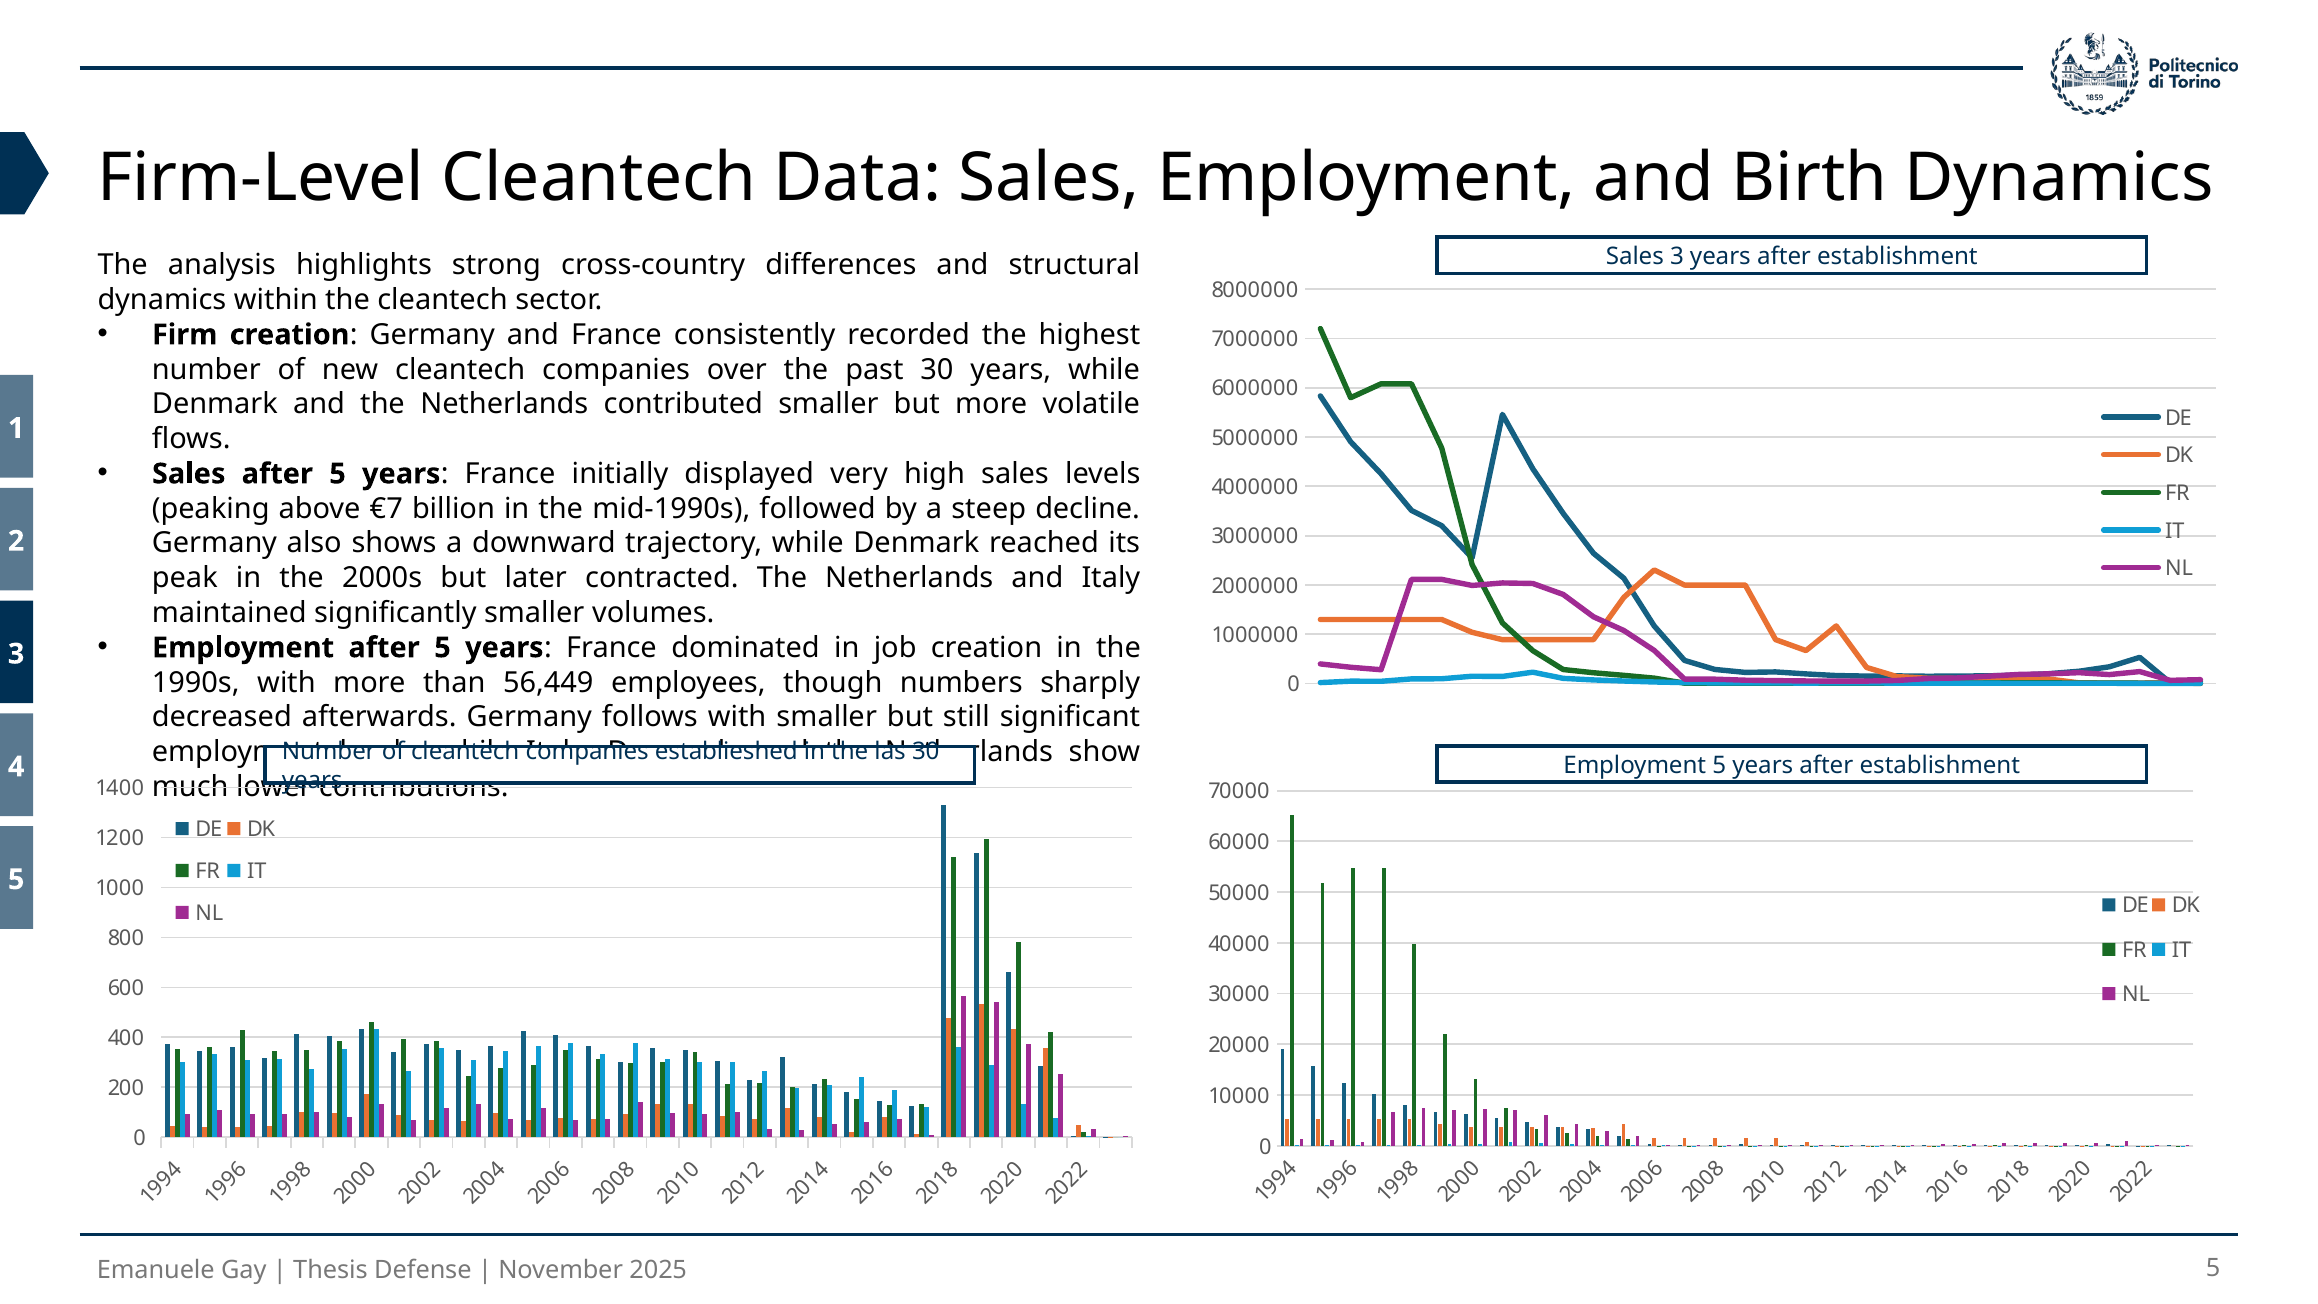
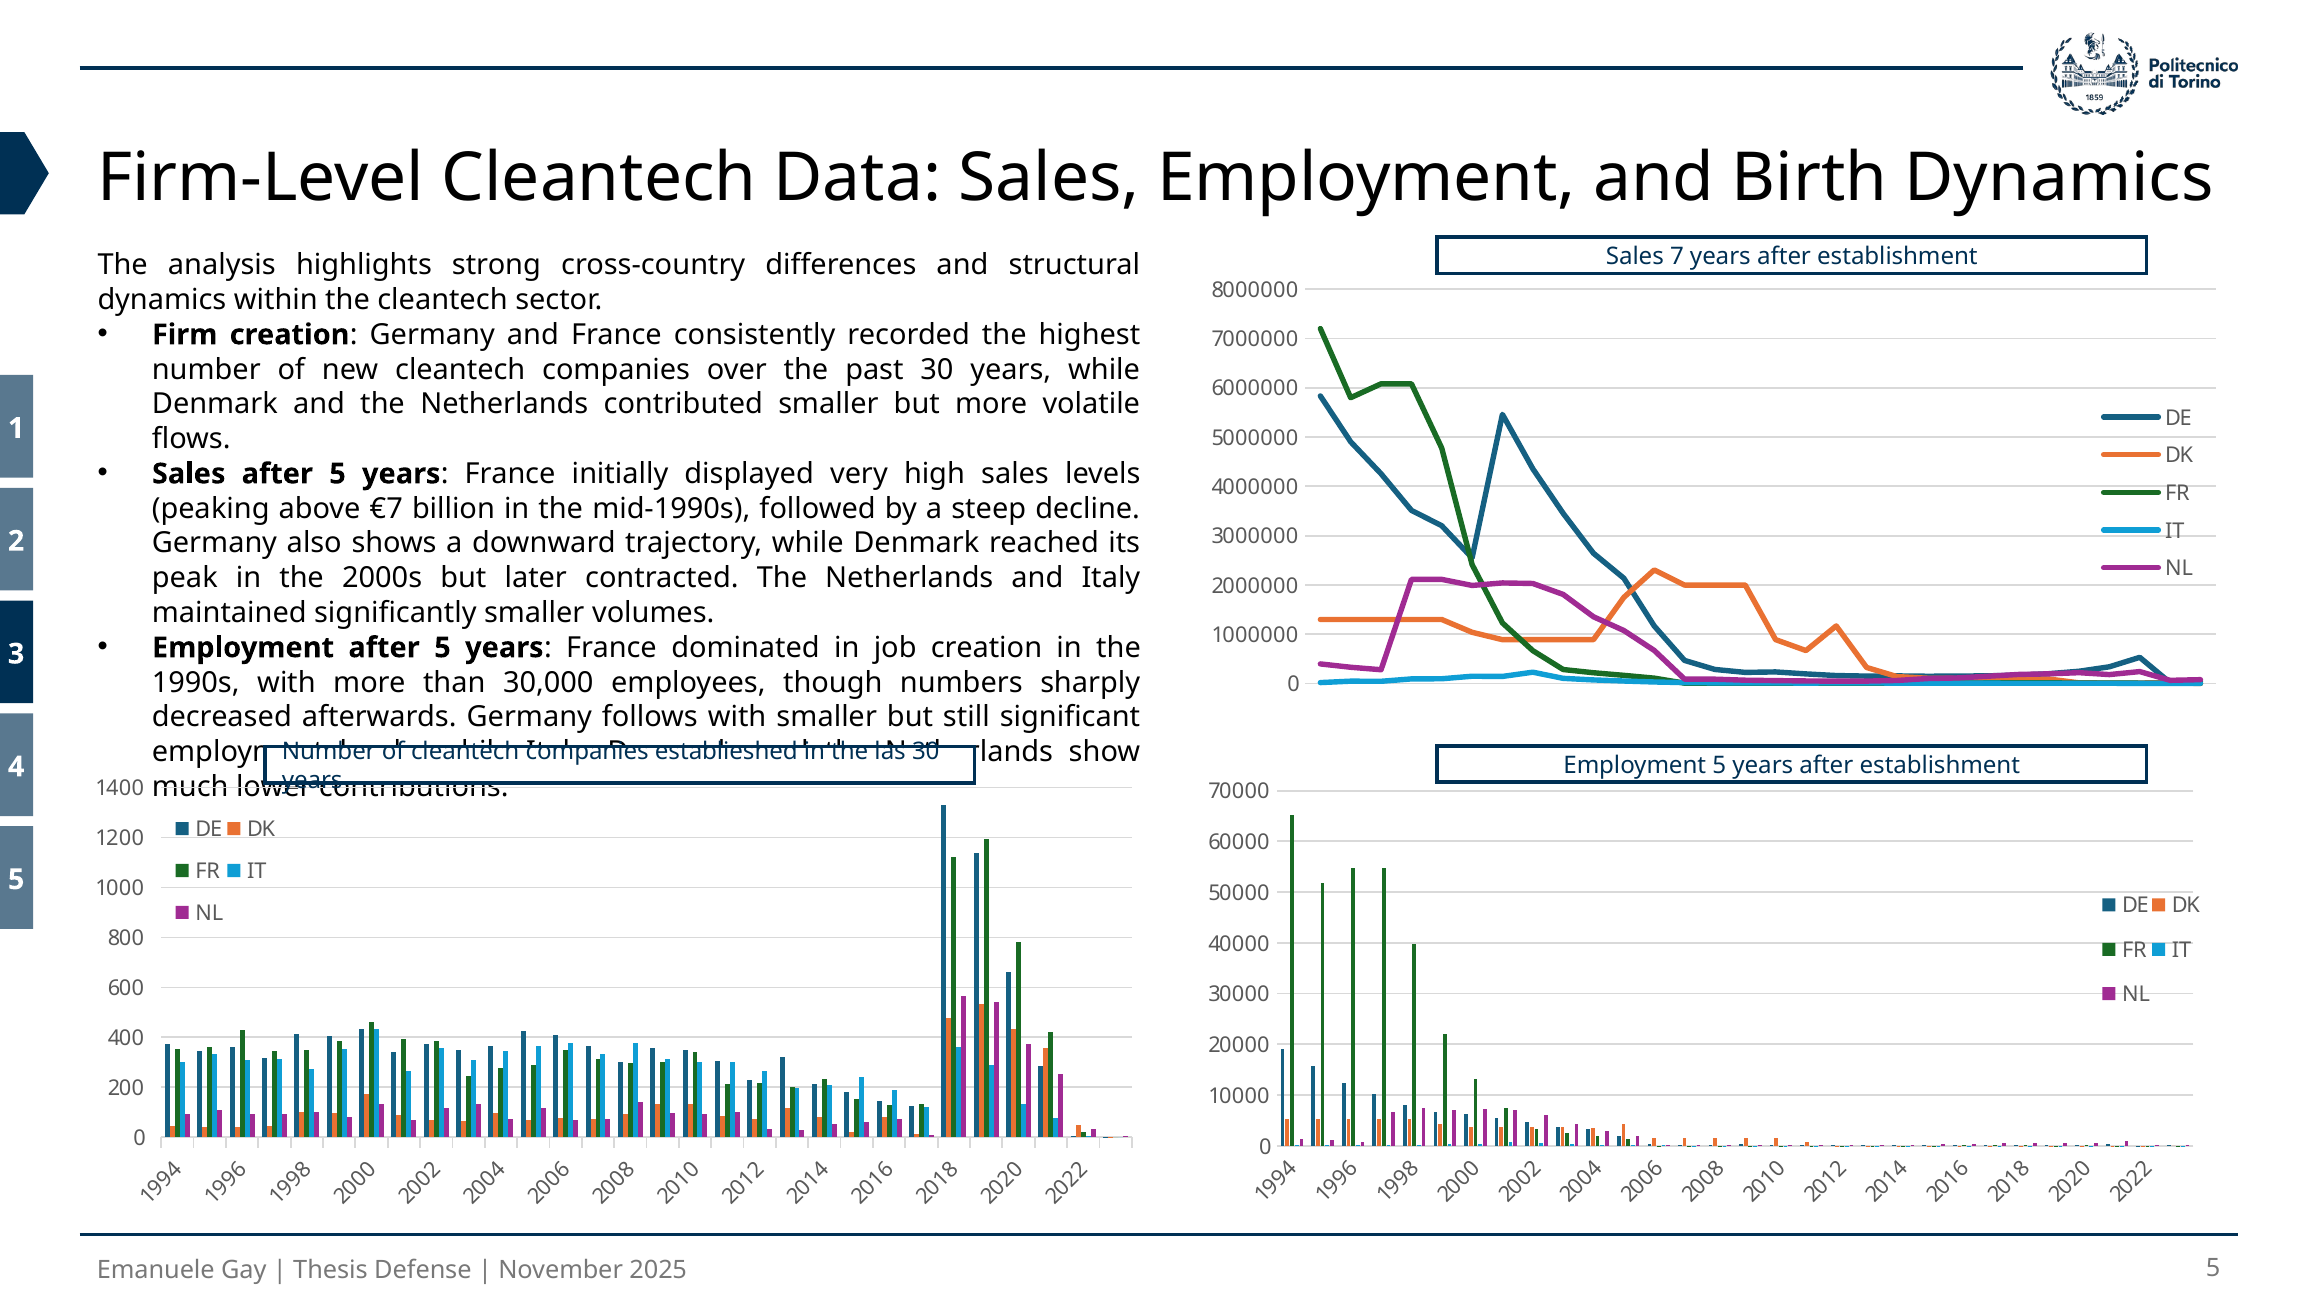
Sales 3: 3 -> 7 (1677, 257)
56,449: 56,449 -> 30,000 (548, 682)
